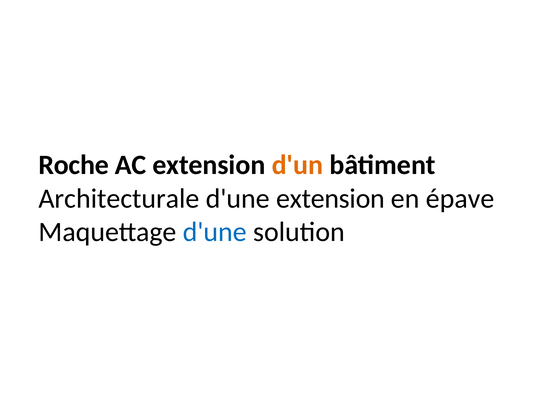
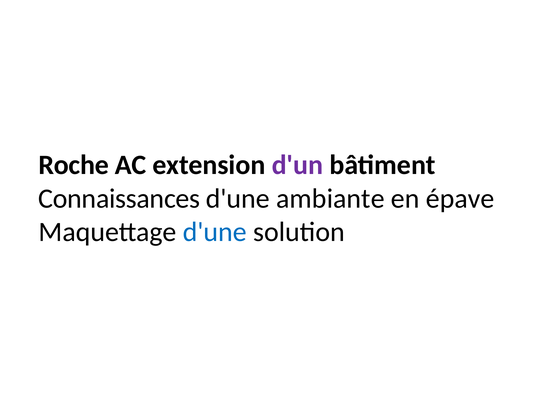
d'un colour: orange -> purple (297, 165)
Architecturale: Architecturale -> Connaissances (119, 199)
d'une extension: extension -> ambiante (330, 199)
